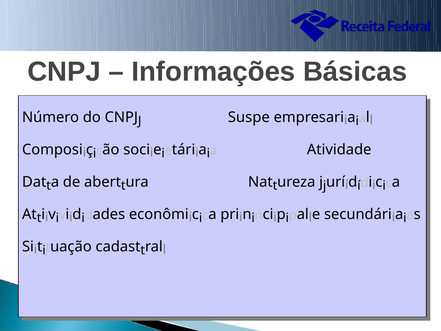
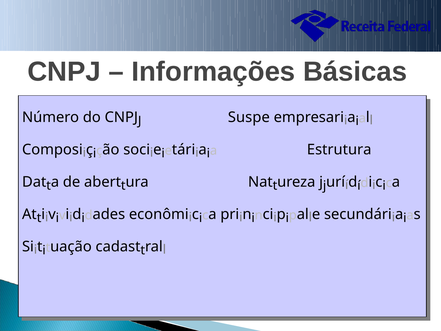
Atividade: Atividade -> Estrutura (339, 150)
